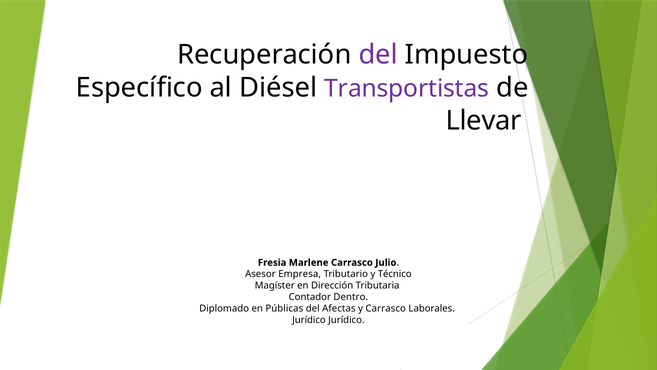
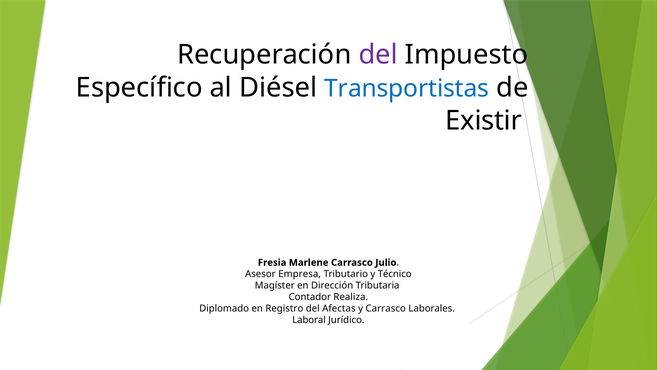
Transportistas colour: purple -> blue (407, 88)
Llevar: Llevar -> Existir (484, 120)
Dentro: Dentro -> Realiza (351, 297)
Públicas: Públicas -> Registro (284, 308)
Jurídico: Jurídico -> Laboral (309, 320)
